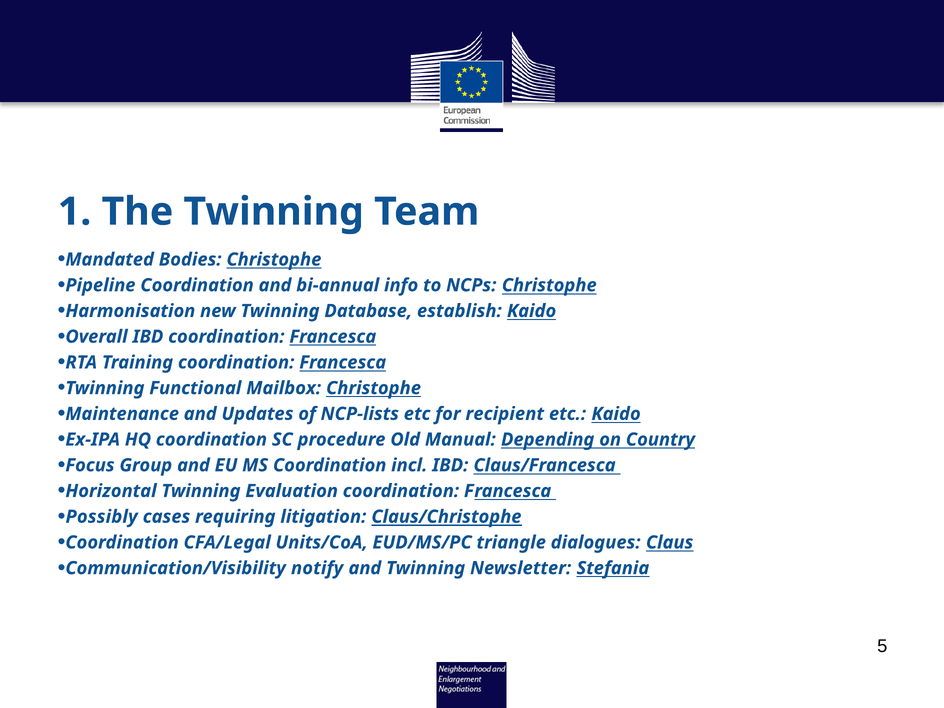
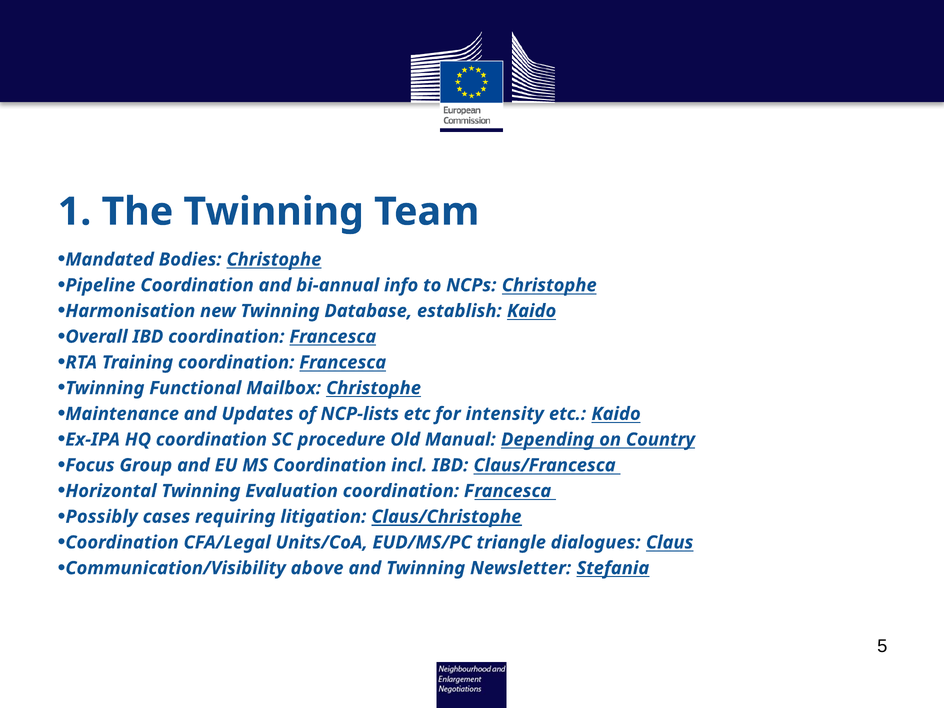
recipient: recipient -> intensity (505, 414)
notify: notify -> above (317, 568)
